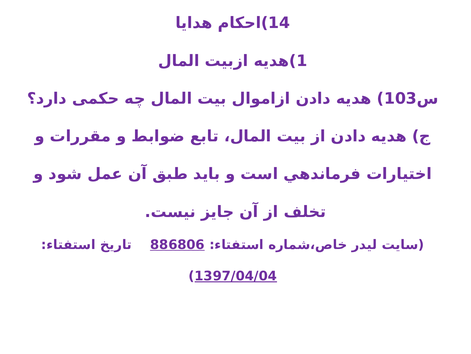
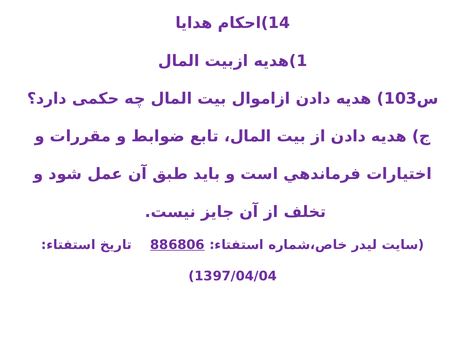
1397/04/04 underline: present -> none (236, 276)
